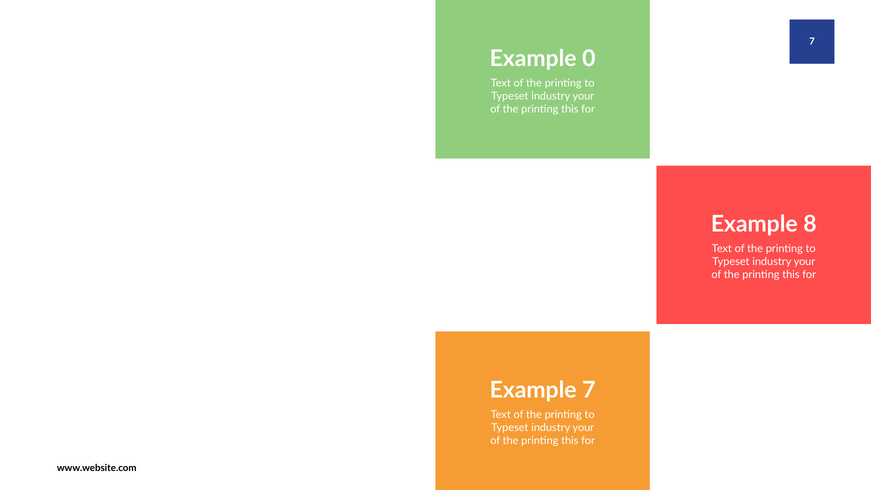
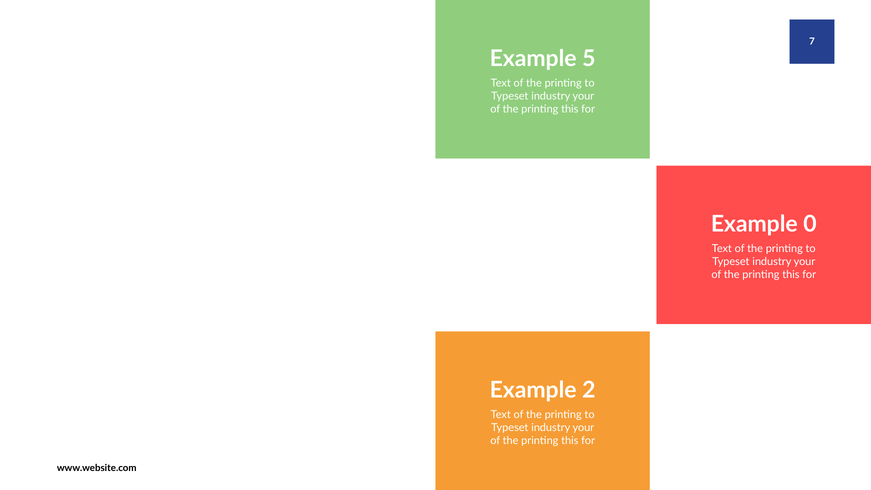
0: 0 -> 5 (589, 59)
8: 8 -> 0 (810, 224)
Example 7: 7 -> 2 (589, 390)
